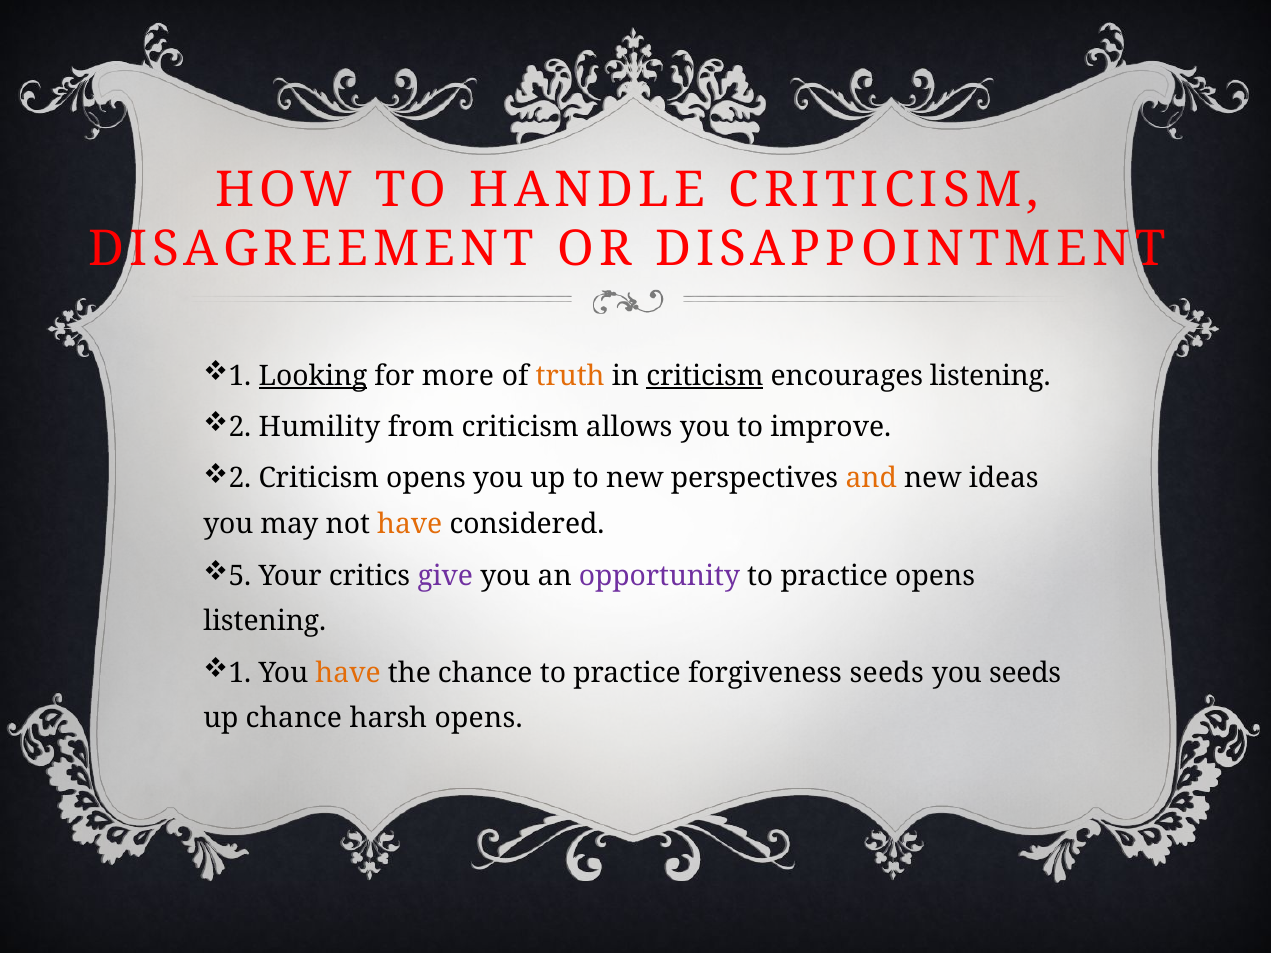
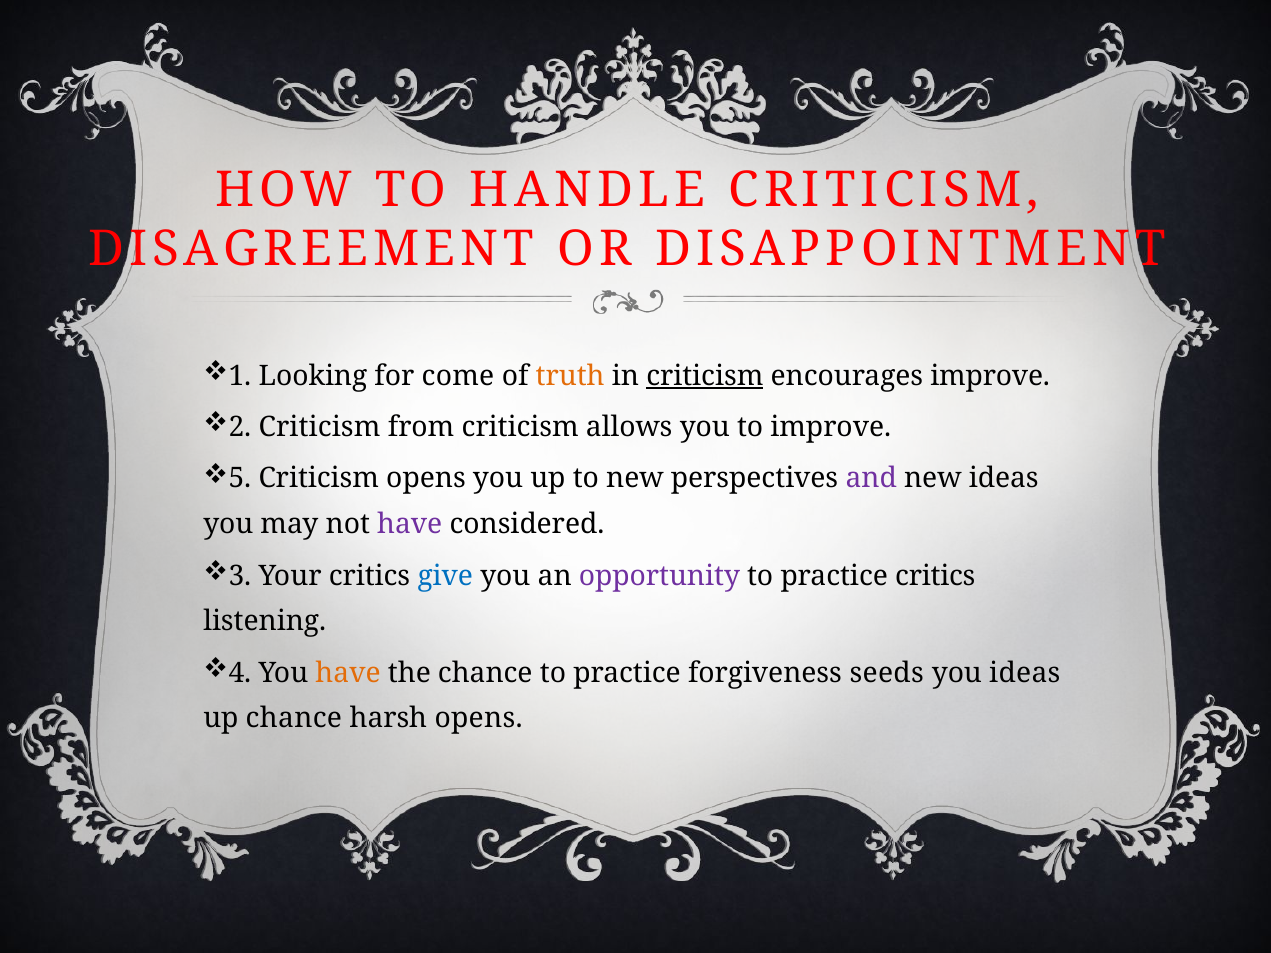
Looking underline: present -> none (313, 376)
more: more -> come (458, 376)
encourages listening: listening -> improve (990, 376)
2 Humility: Humility -> Criticism (319, 427)
2: 2 -> 5 (240, 479)
and colour: orange -> purple (871, 479)
have colour: orange -> purple (410, 524)
5: 5 -> 3 (240, 576)
give colour: purple -> blue (445, 576)
practice opens: opens -> critics (935, 576)
1: 1 -> 4 (240, 673)
you seeds: seeds -> ideas (1025, 673)
